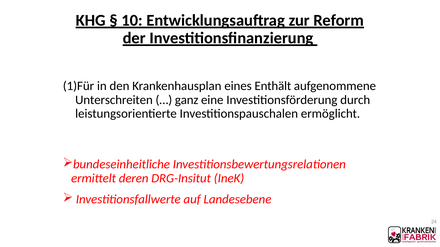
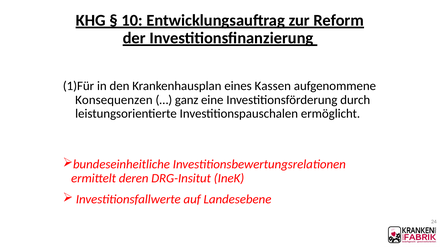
Enthält: Enthält -> Kassen (273, 86)
Unterschreiten: Unterschreiten -> Konsequenzen (114, 100)
